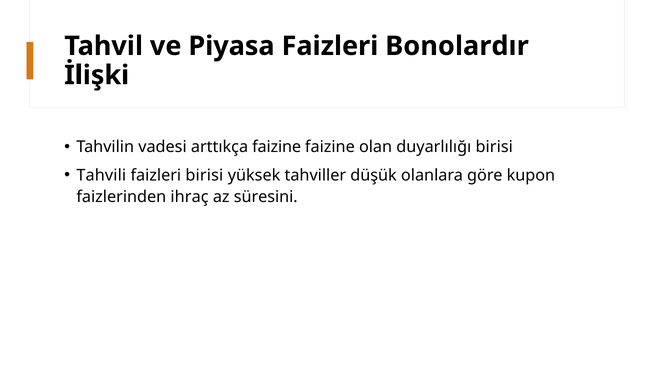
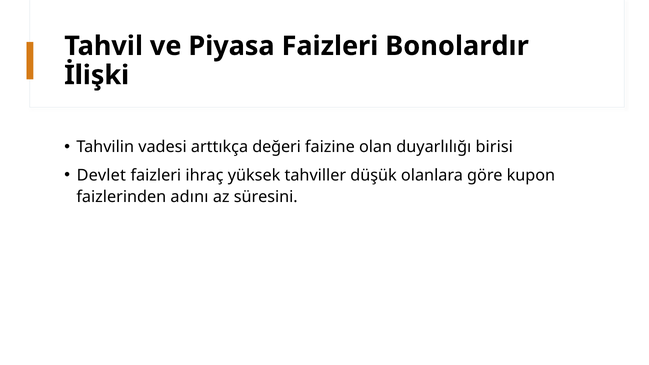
arttıkça faizine: faizine -> değeri (277, 147)
Tahvili: Tahvili -> Devlet (101, 175)
faizleri birisi: birisi -> ihraç (204, 175)
ihraç: ihraç -> adını (190, 197)
